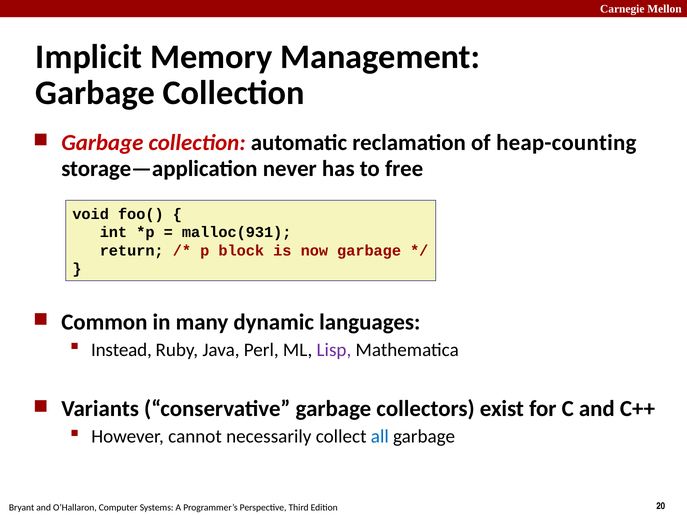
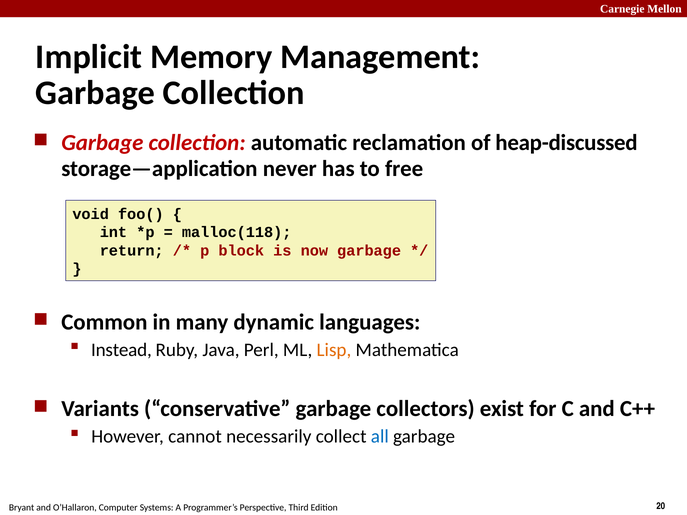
heap-counting: heap-counting -> heap-discussed (566, 143)
malloc(931: malloc(931 -> malloc(118 (237, 232)
Lisp colour: purple -> orange (334, 350)
